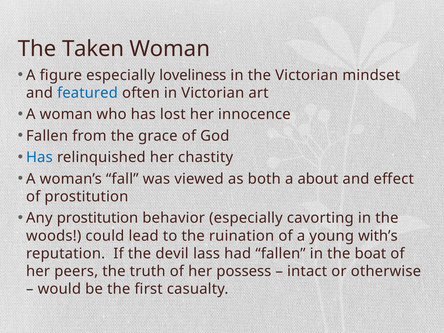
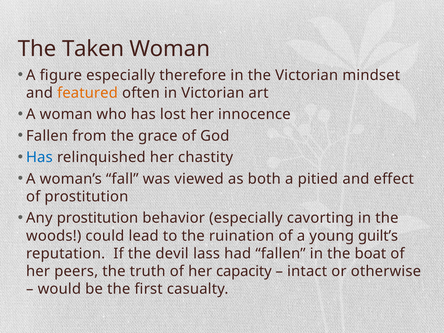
loveliness: loveliness -> therefore (193, 75)
featured colour: blue -> orange (87, 93)
about: about -> pitied (318, 179)
with’s: with’s -> guilt’s (378, 236)
possess: possess -> capacity (244, 271)
